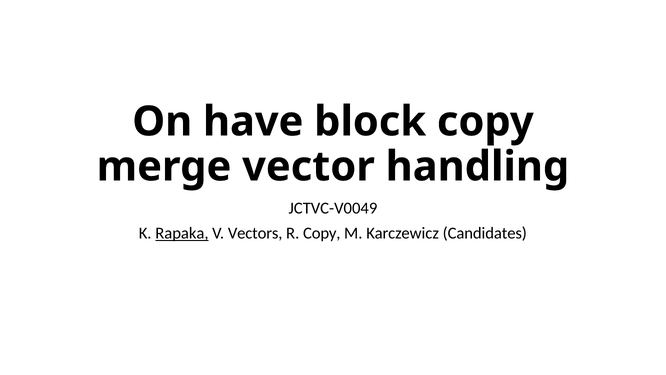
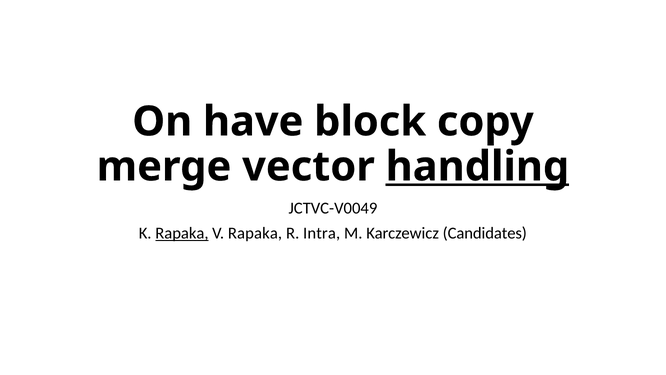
handling underline: none -> present (477, 166)
V Vectors: Vectors -> Rapaka (255, 233)
R Copy: Copy -> Intra (322, 233)
